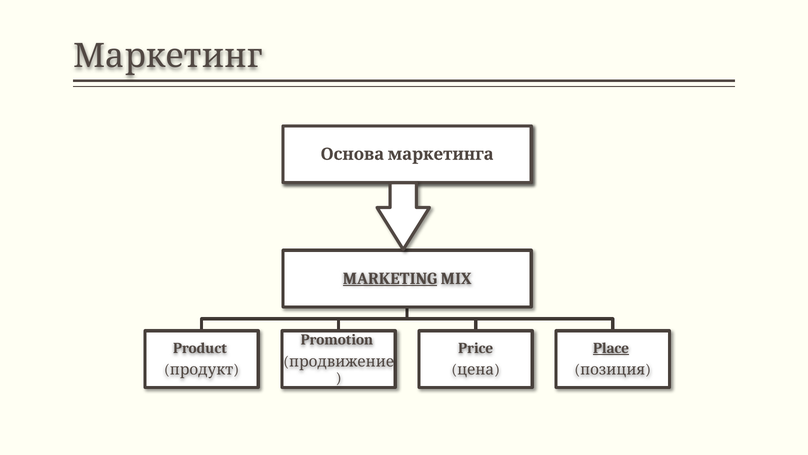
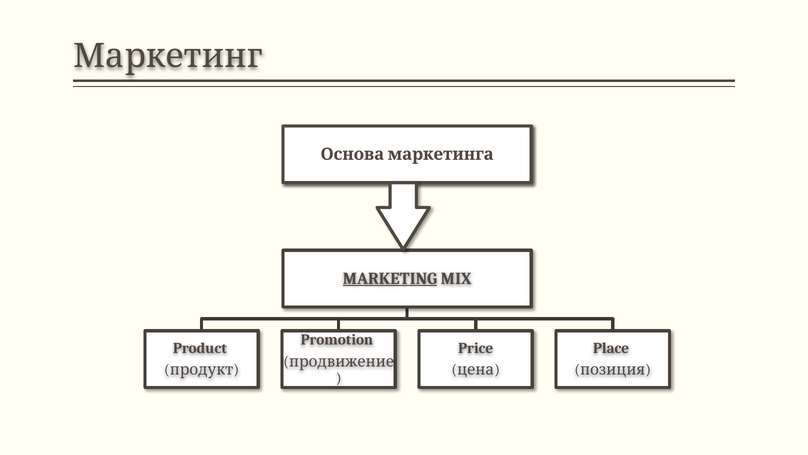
Place underline: present -> none (611, 348)
